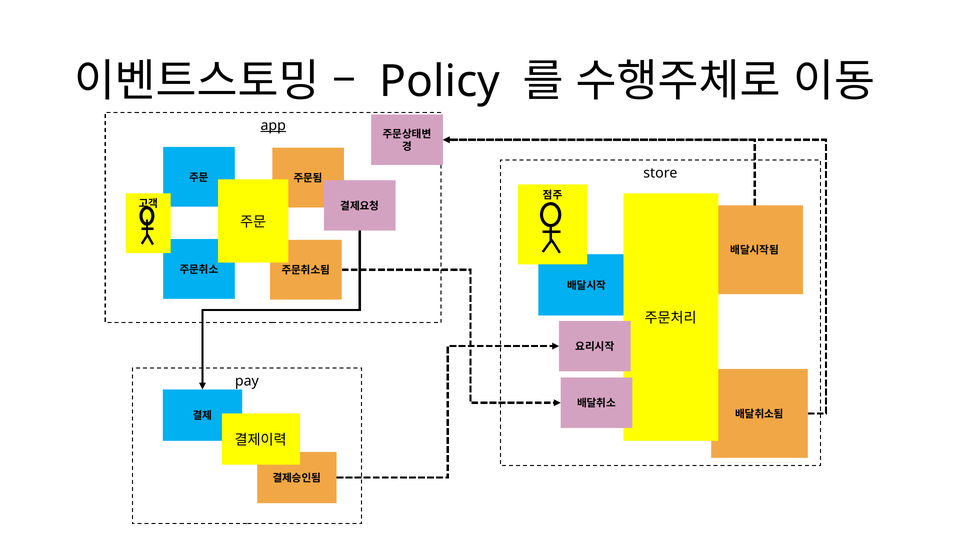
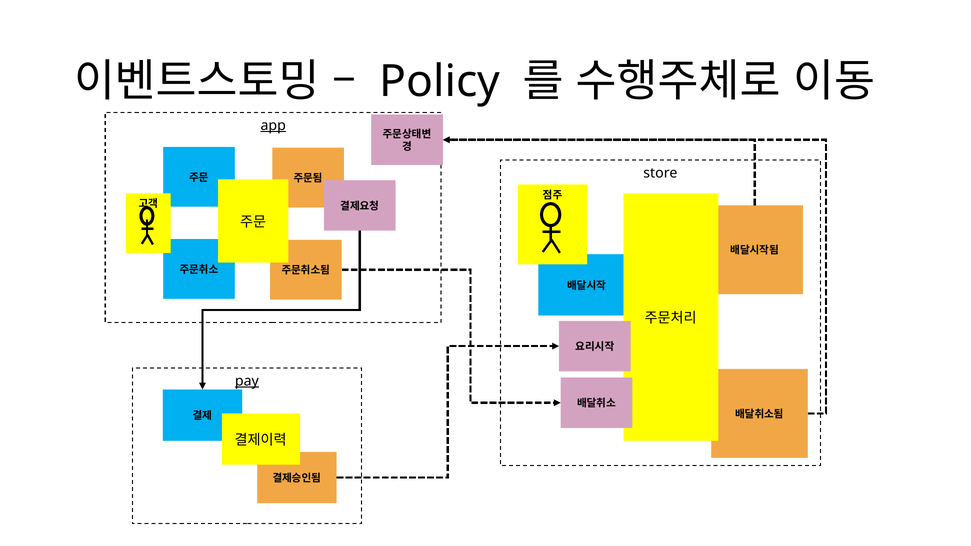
pay underline: none -> present (247, 381)
